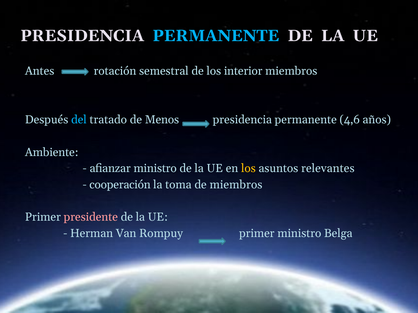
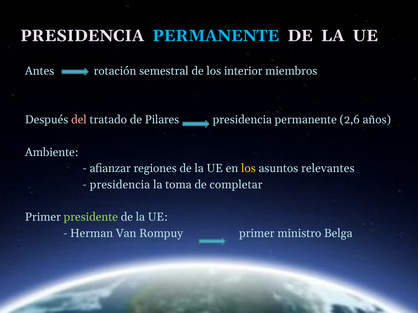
del colour: light blue -> pink (79, 120)
Menos: Menos -> Pilares (162, 120)
4,6: 4,6 -> 2,6 (350, 120)
afianzar ministro: ministro -> regiones (155, 169)
cooperación: cooperación -> presidencia (120, 185)
de miembros: miembros -> completar (236, 185)
presidente colour: pink -> light green (91, 217)
